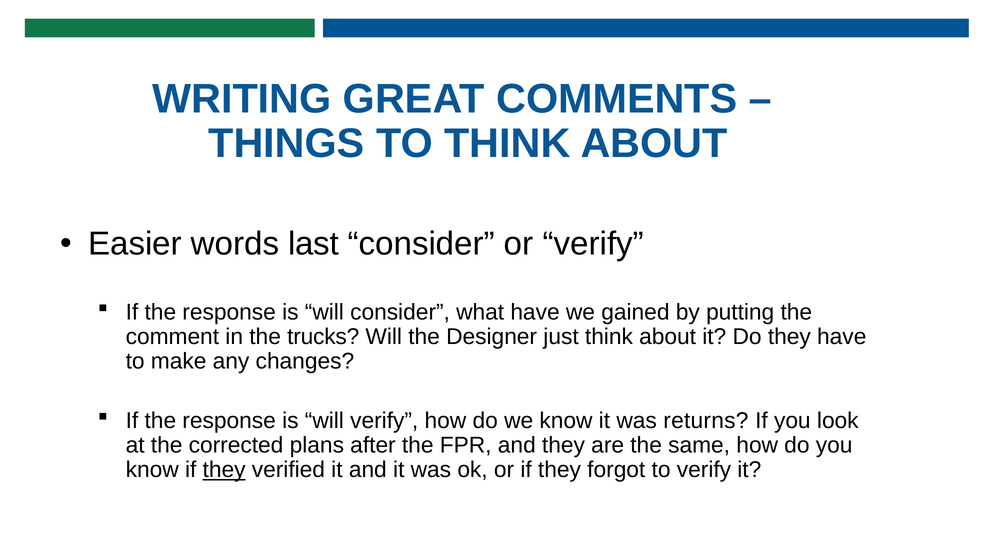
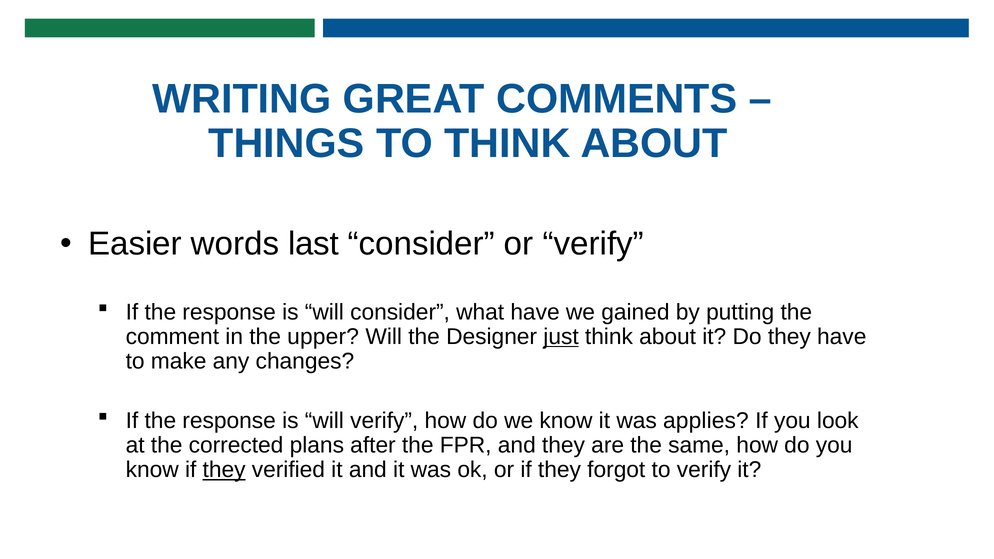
trucks: trucks -> upper (323, 337)
just underline: none -> present (561, 337)
returns: returns -> applies (706, 421)
